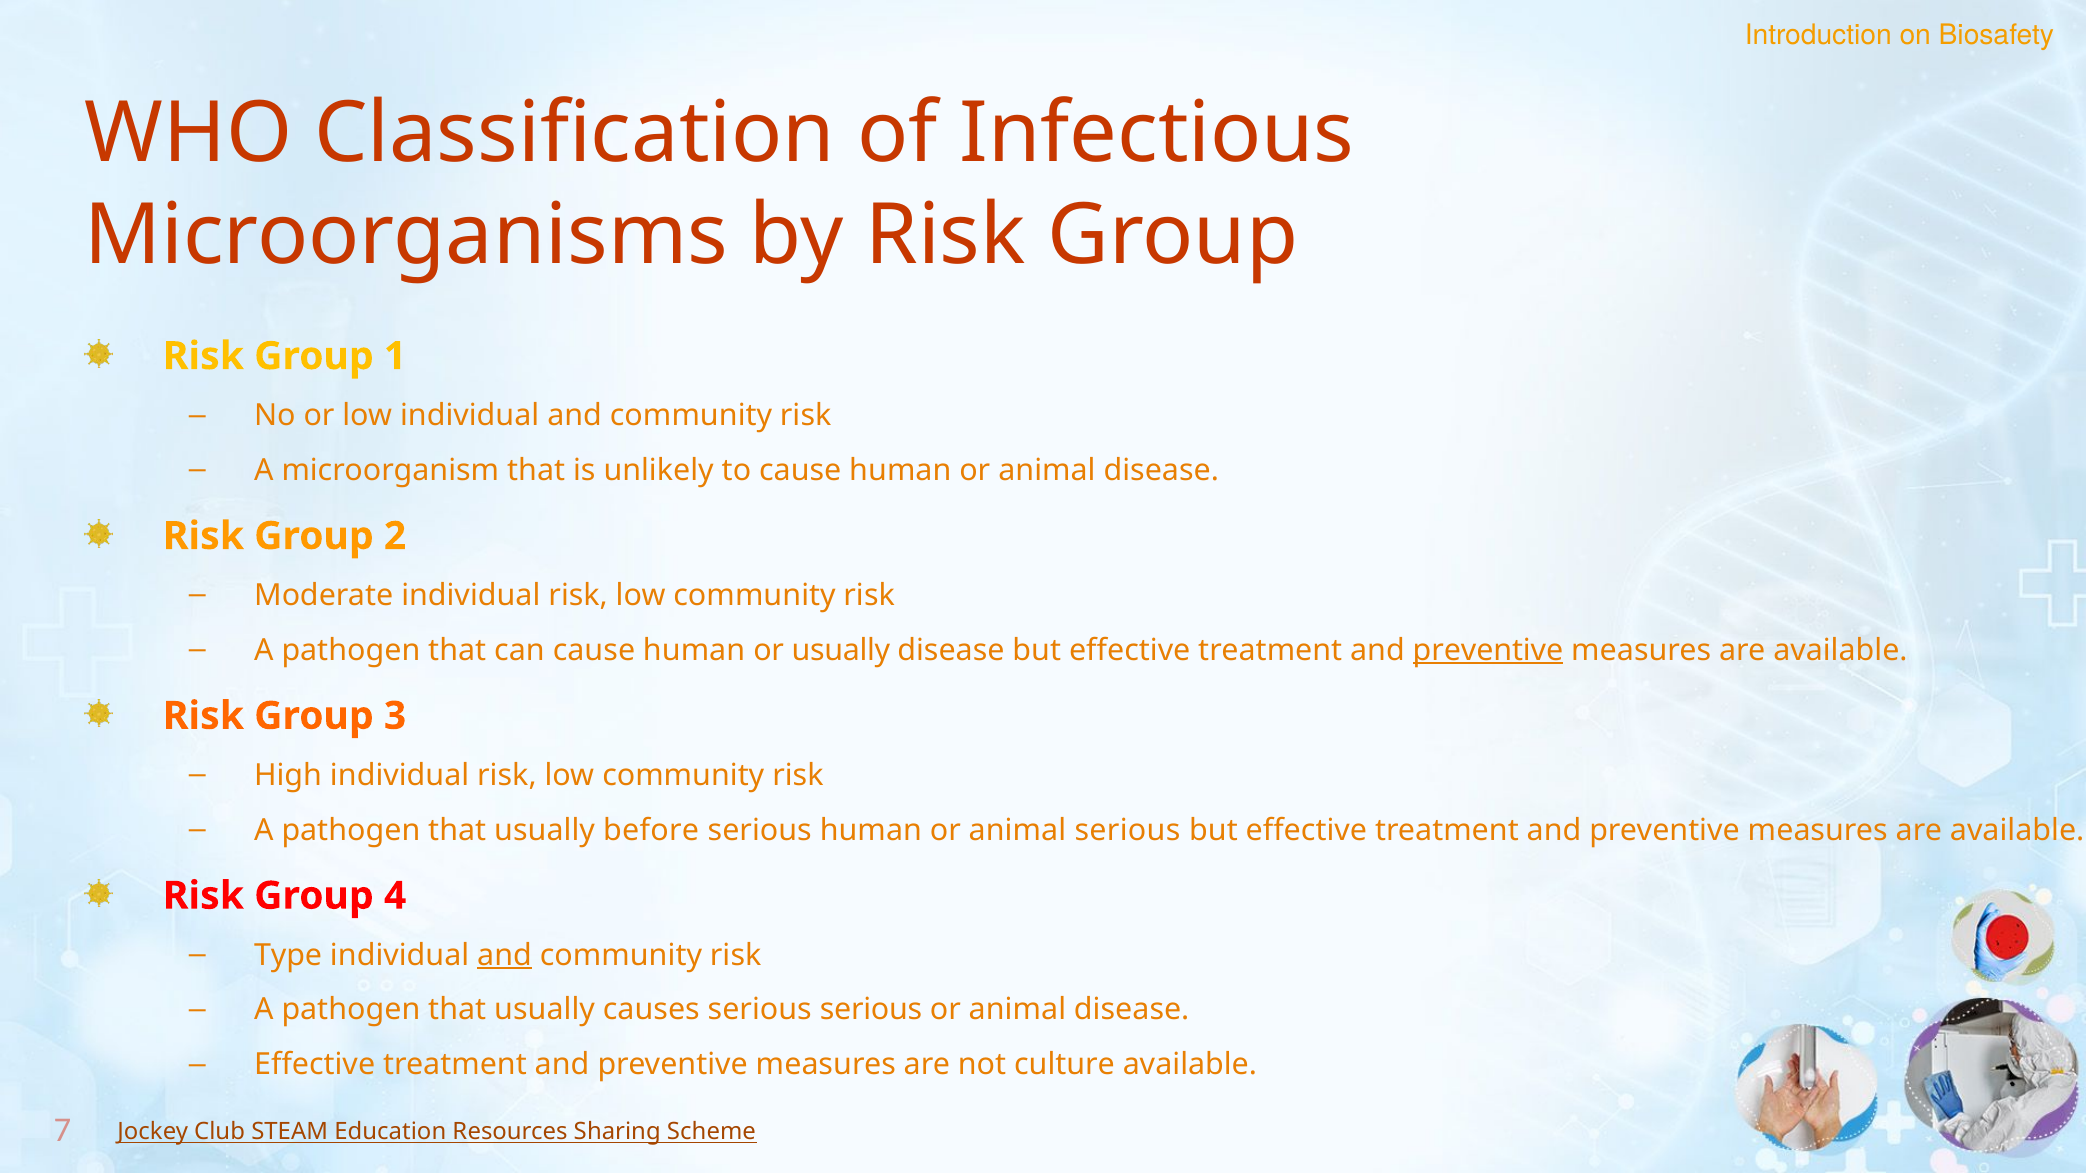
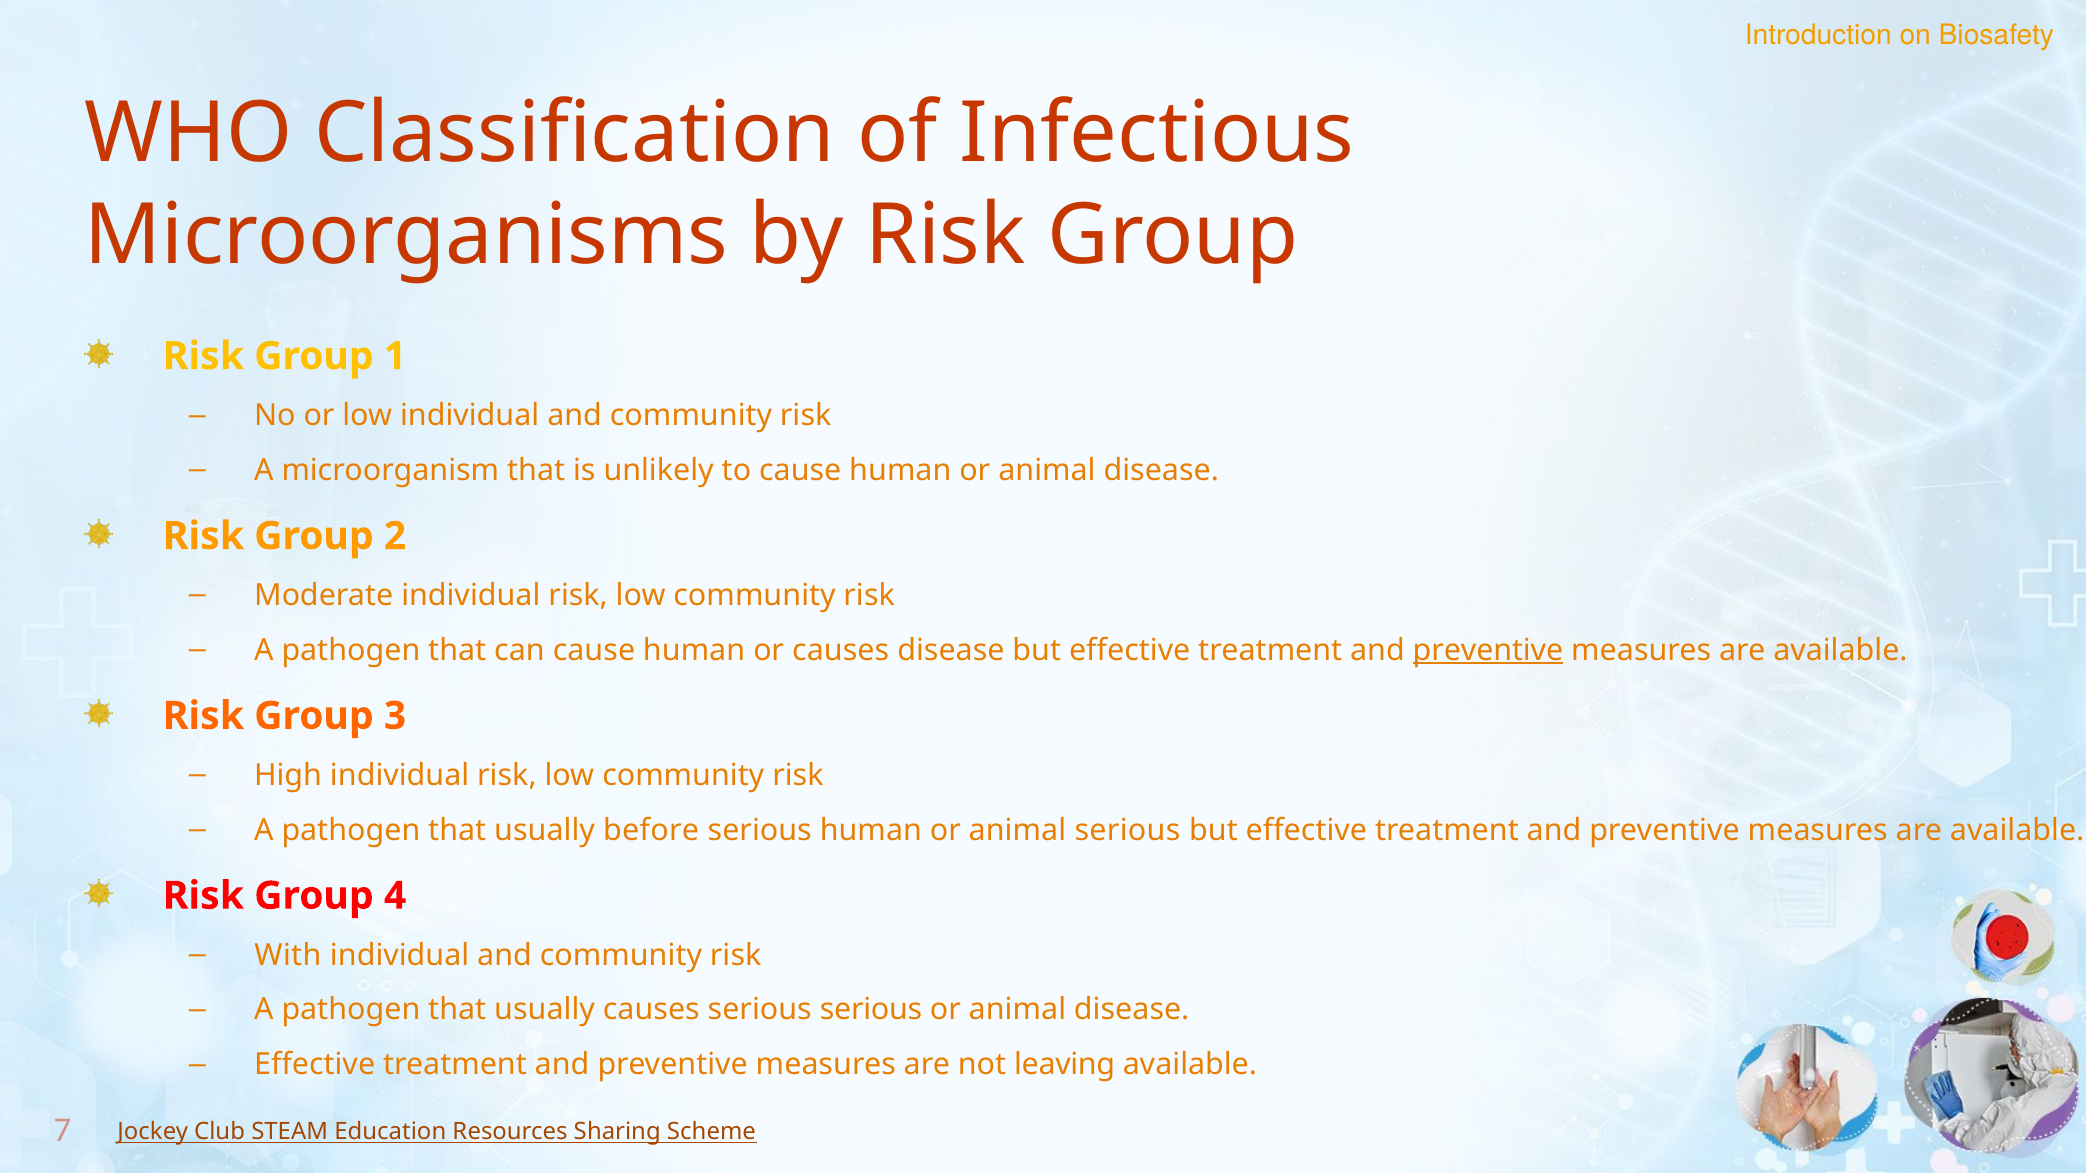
or usually: usually -> causes (841, 650)
Type: Type -> With (288, 955)
and underline: present -> none (505, 955)
culture: culture -> leaving (1065, 1065)
